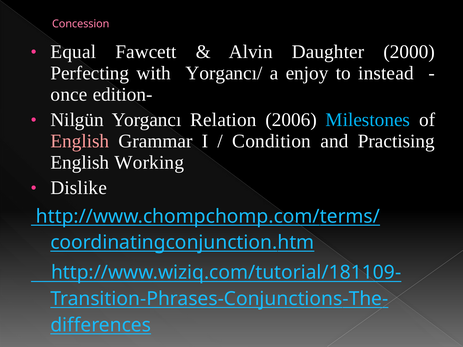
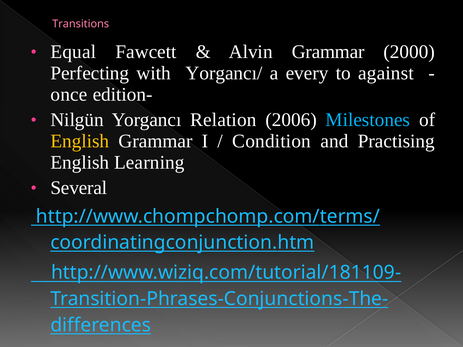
Concession: Concession -> Transitions (81, 24)
Alvin Daughter: Daughter -> Grammar (328, 52)
enjoy: enjoy -> every (307, 73)
instead: instead -> against (386, 73)
English colour: pink -> yellow (80, 141)
Working: Working -> Learning (149, 163)
Dislike: Dislike -> Several (79, 188)
